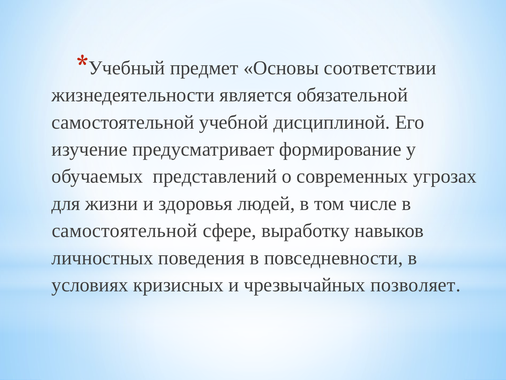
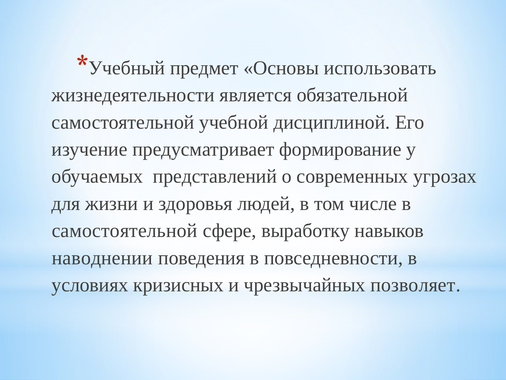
соответствии: соответствии -> использовать (380, 68)
личностных: личностных -> наводнении (102, 258)
